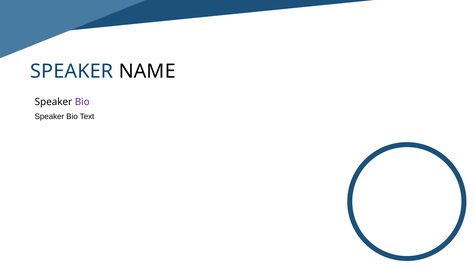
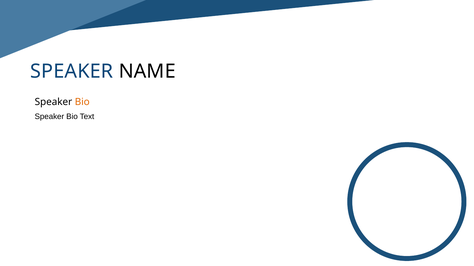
Bio colour: purple -> orange (82, 102)
